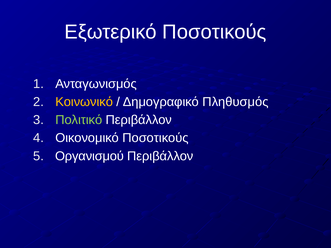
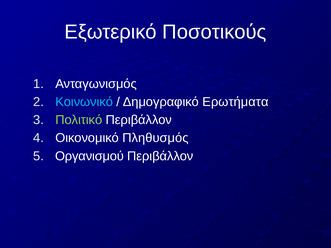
Κοινωνικό colour: yellow -> light blue (84, 102)
Πληθυσμός: Πληθυσμός -> Ερωτήματα (235, 102)
Οικονομικό Ποσοτικούς: Ποσοτικούς -> Πληθυσμός (155, 138)
